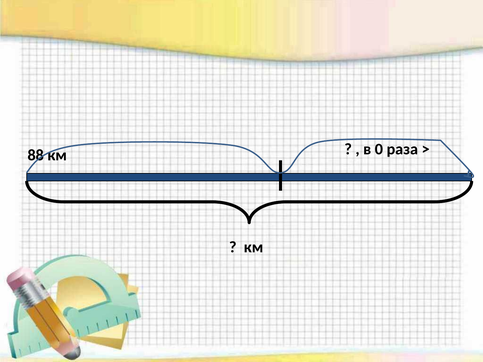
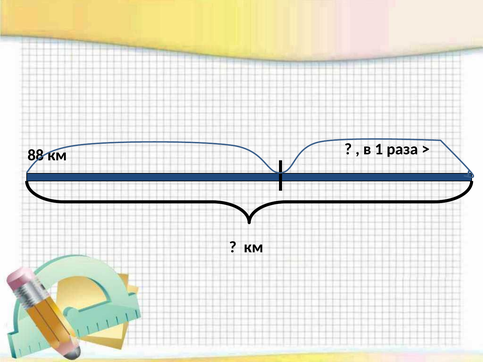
0: 0 -> 1 (379, 149)
